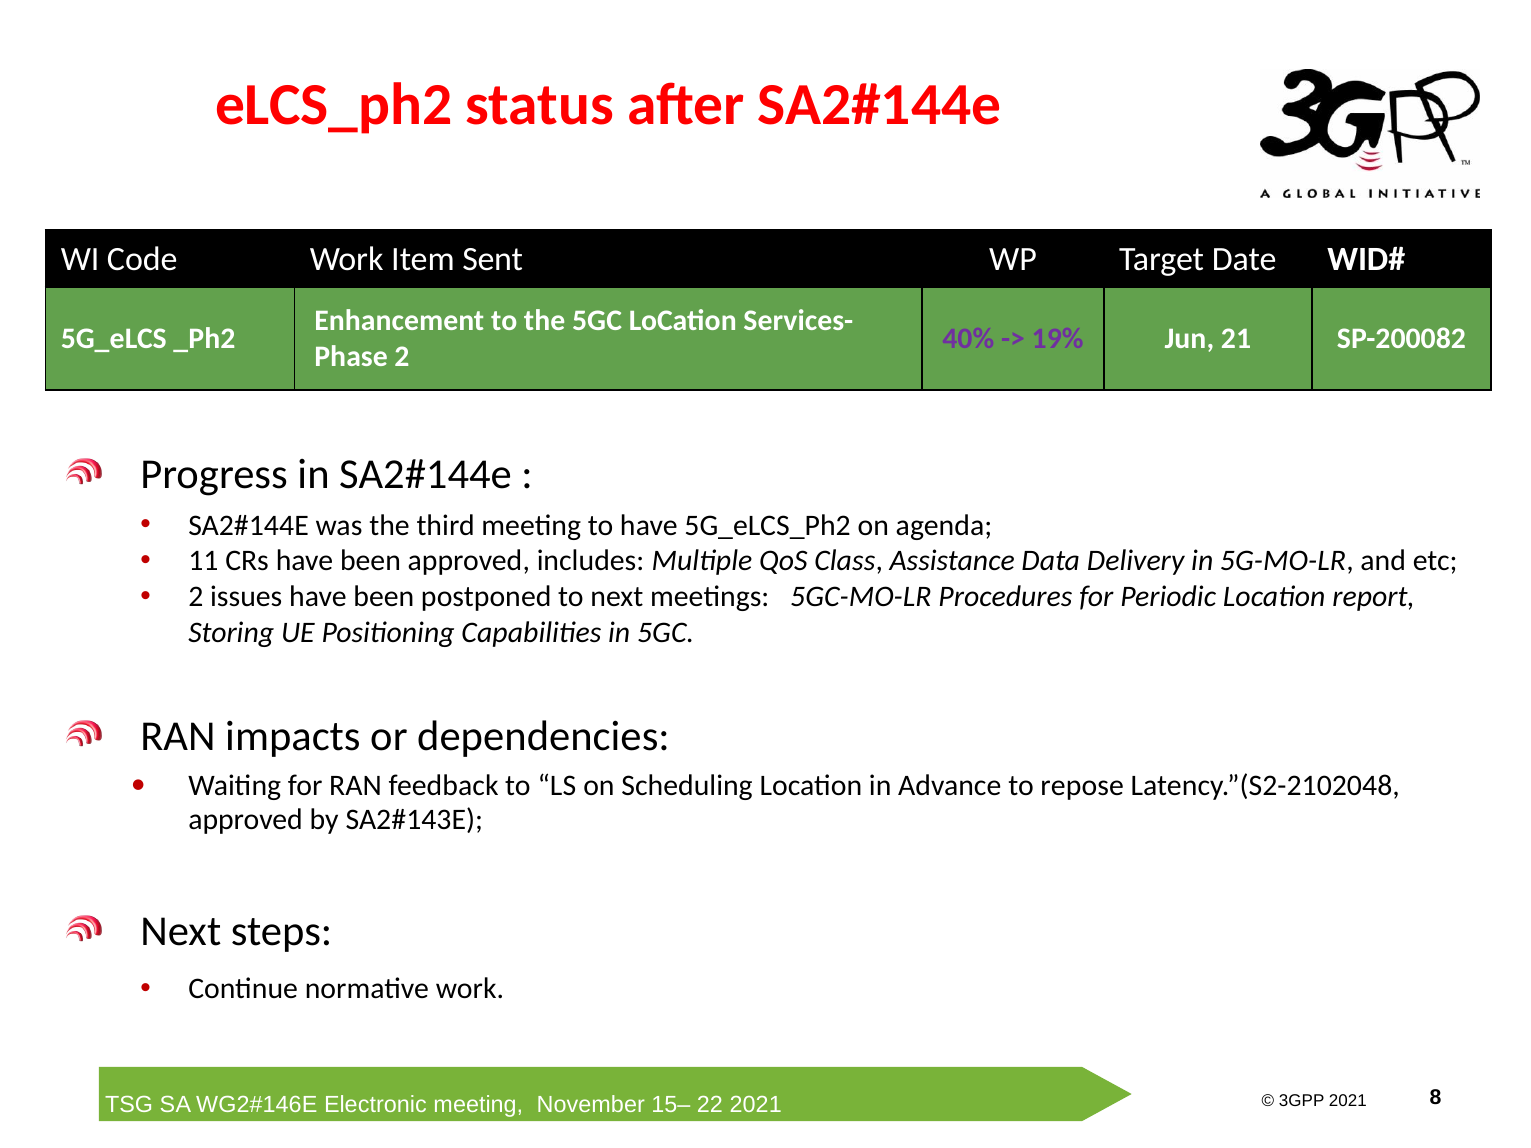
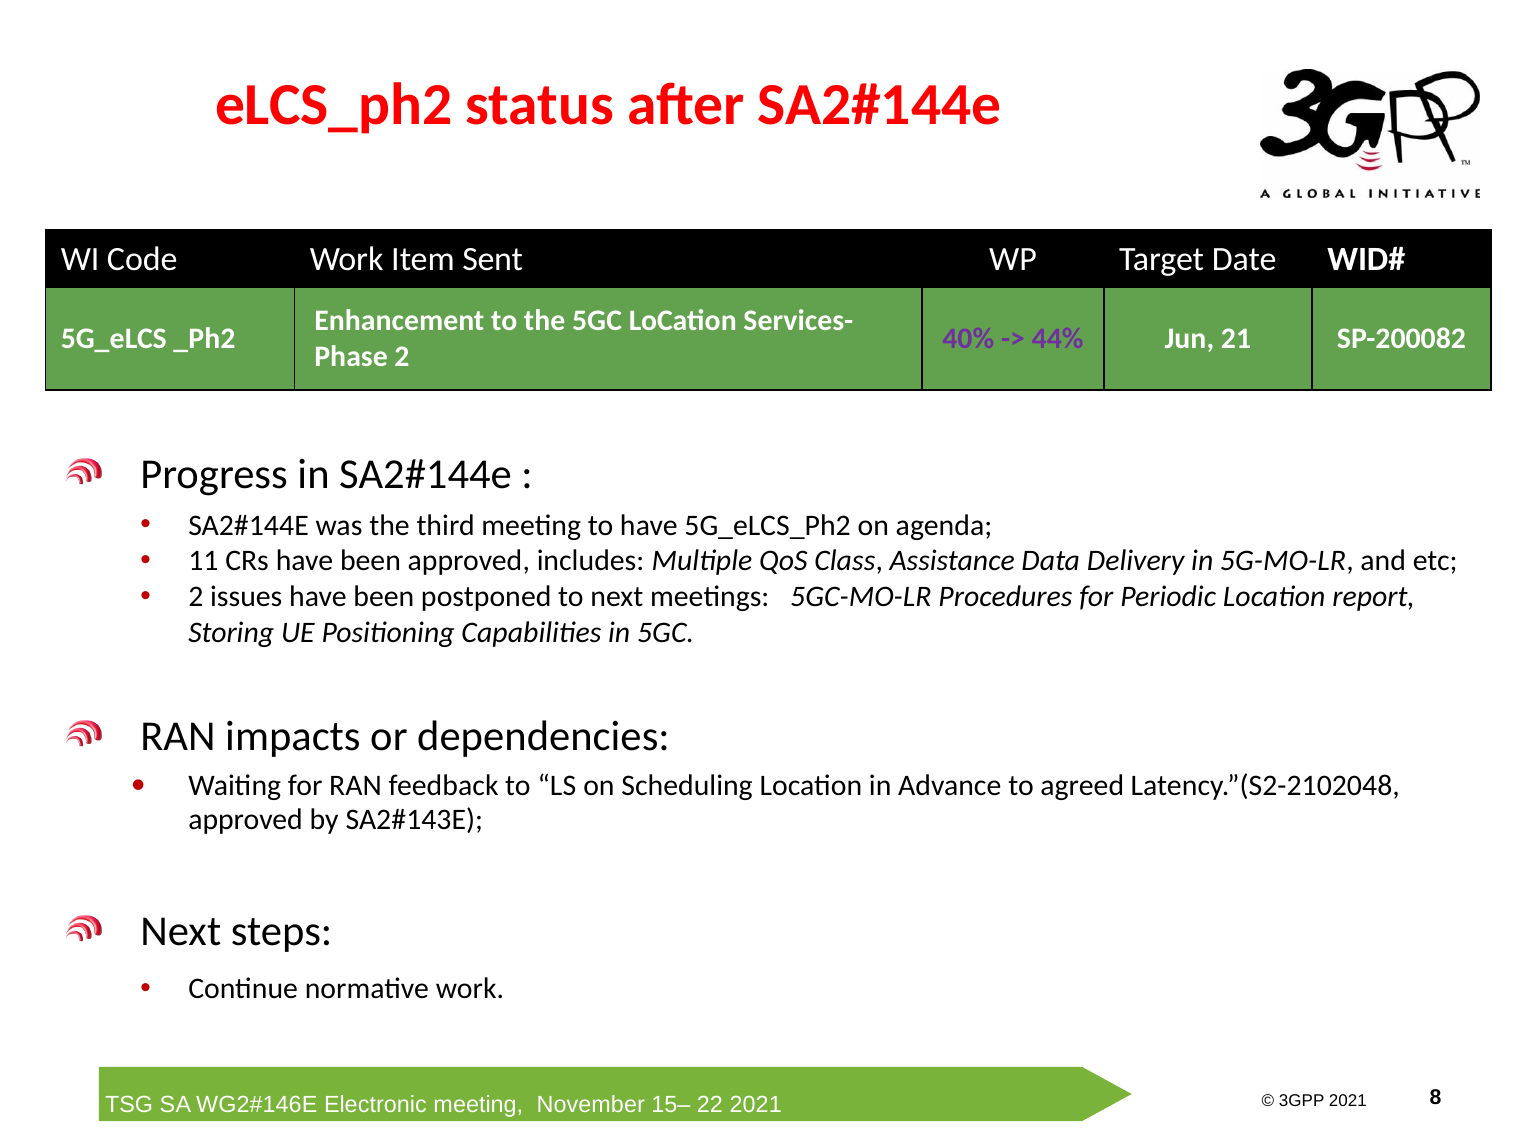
19%: 19% -> 44% (1058, 339)
repose: repose -> agreed (1082, 786)
